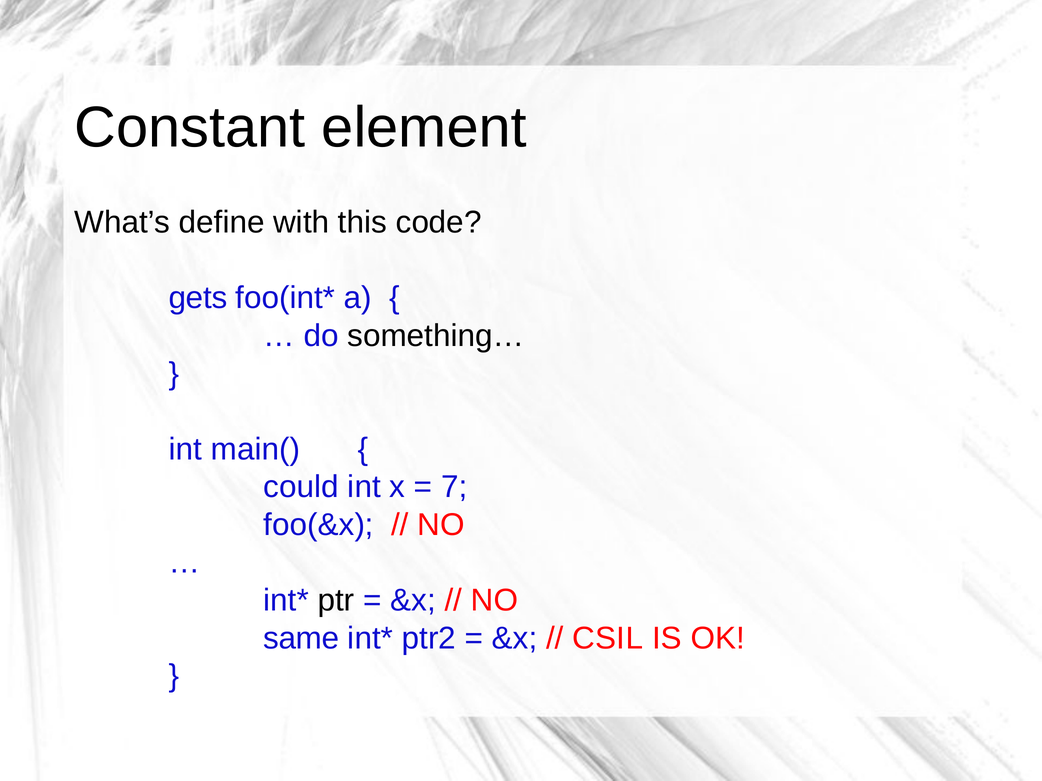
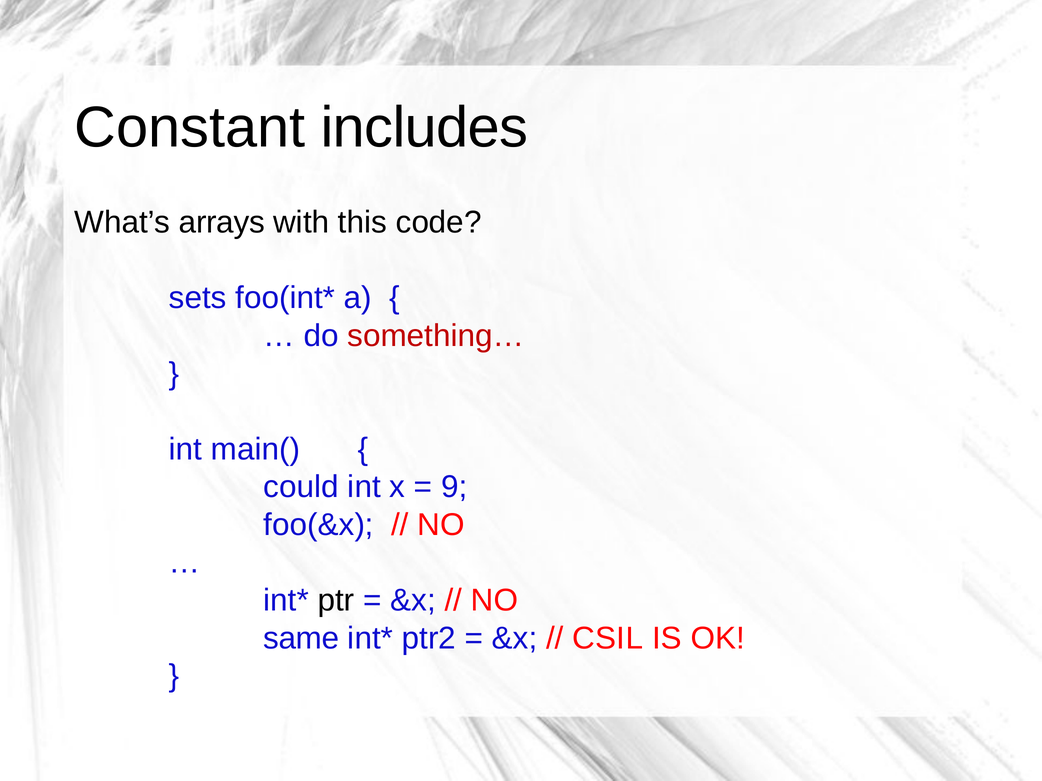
element: element -> includes (424, 128)
define: define -> arrays (222, 223)
gets: gets -> sets (198, 298)
something… colour: black -> red (436, 336)
7: 7 -> 9 (454, 487)
